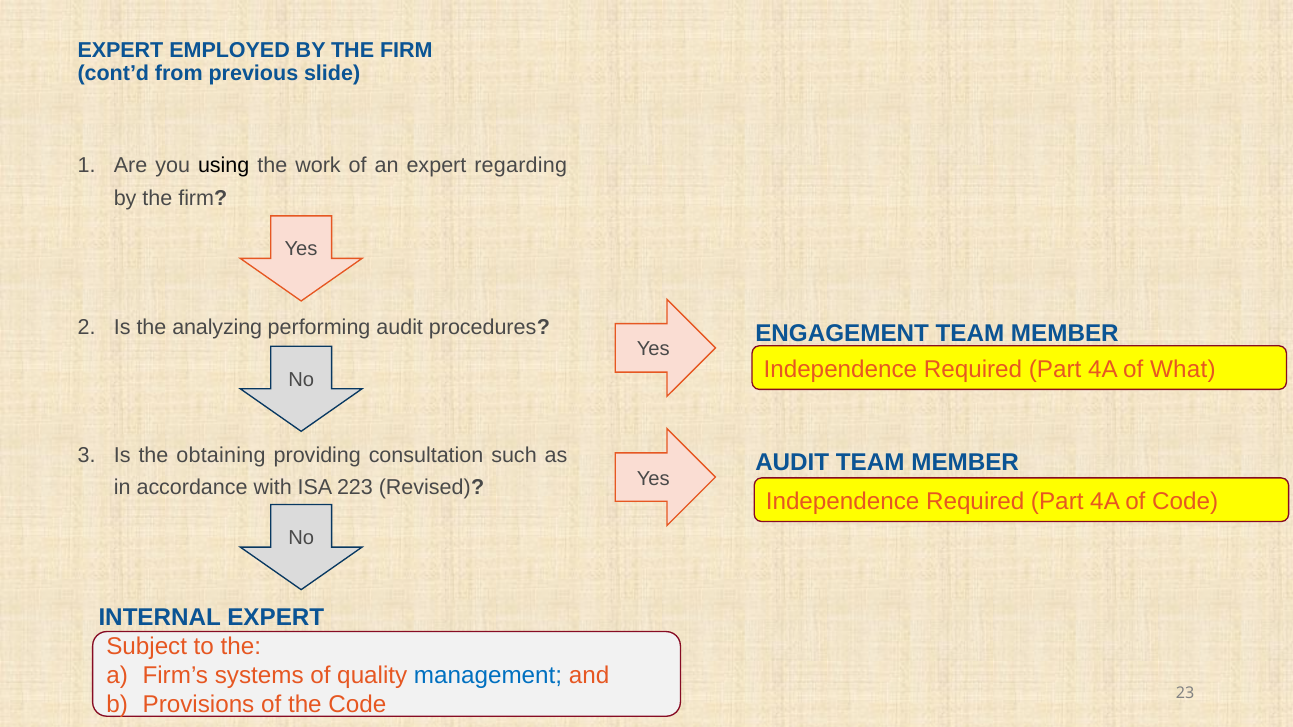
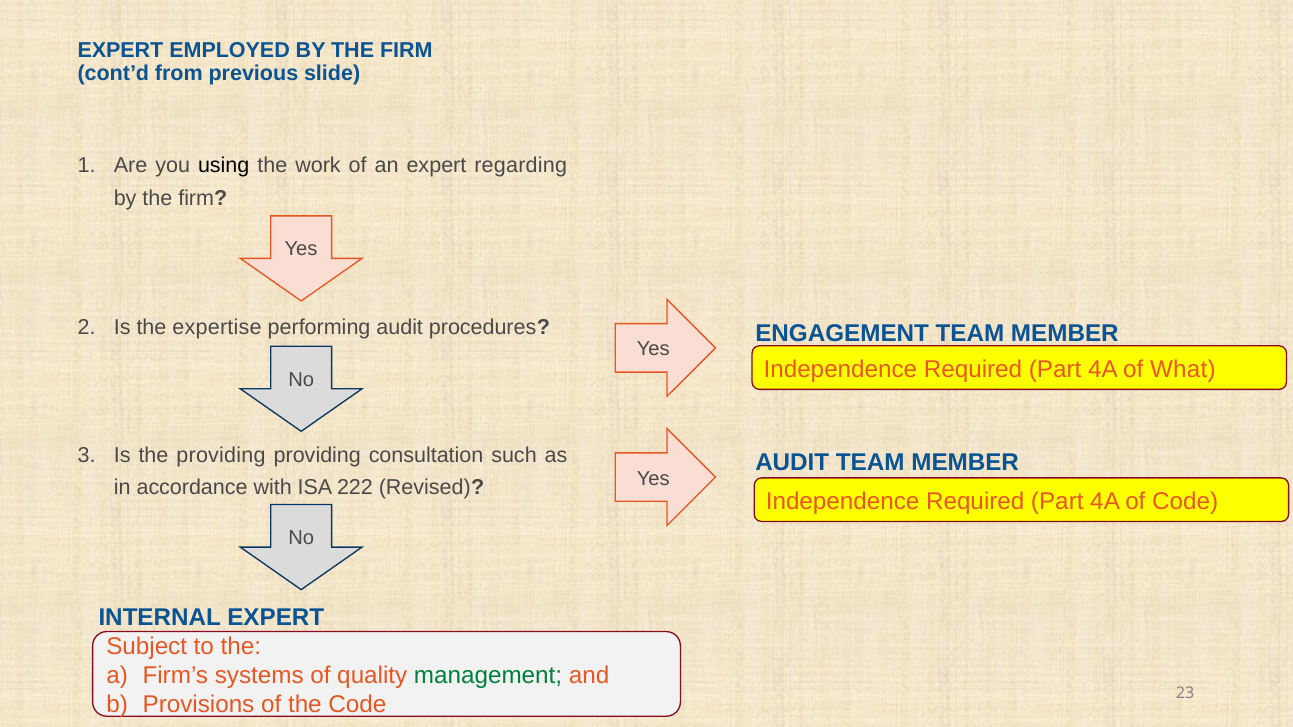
analyzing: analyzing -> expertise (217, 327)
the obtaining: obtaining -> providing (221, 455)
223: 223 -> 222 (355, 487)
management colour: blue -> green (488, 676)
